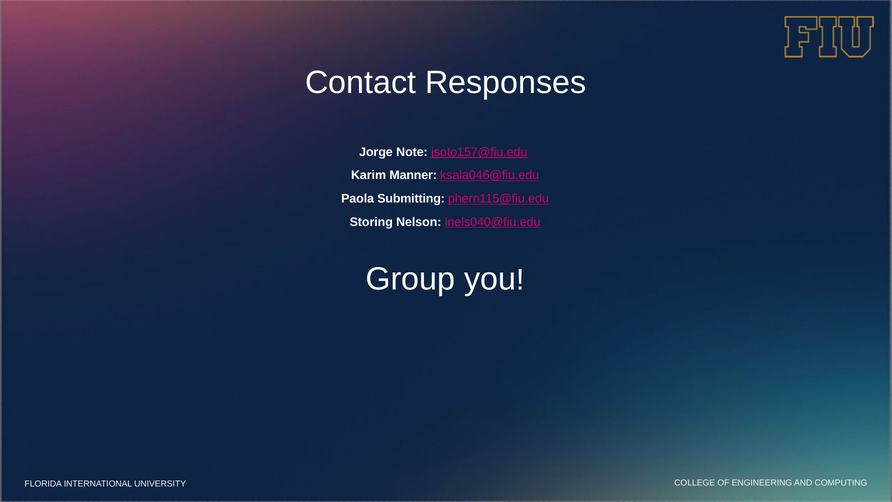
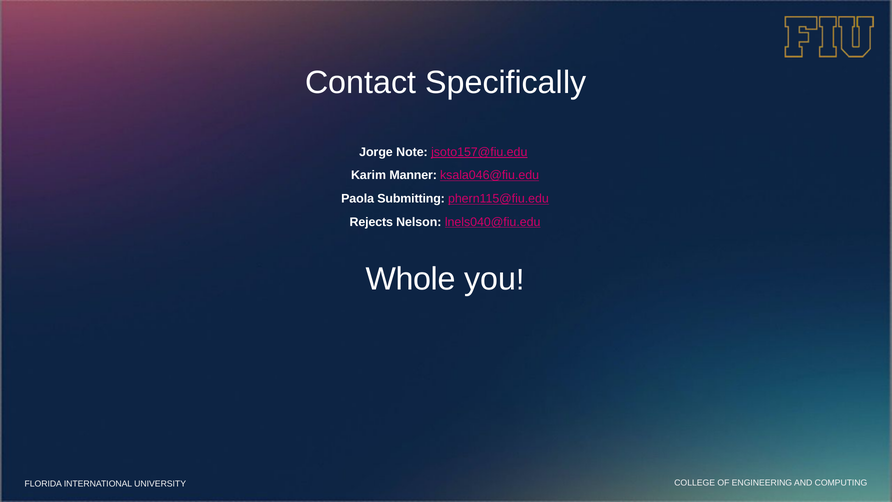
Responses: Responses -> Specifically (506, 83)
Storing: Storing -> Rejects (371, 222)
Group: Group -> Whole (410, 279)
